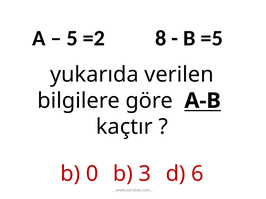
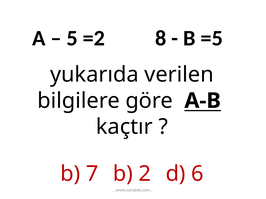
0: 0 -> 7 (92, 174)
3: 3 -> 2 (145, 174)
